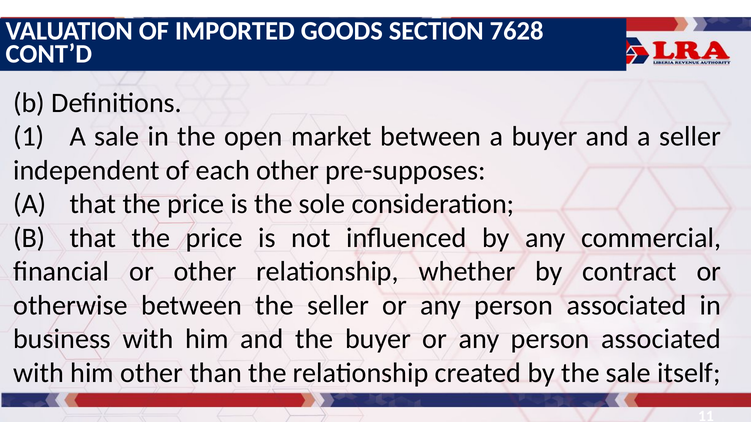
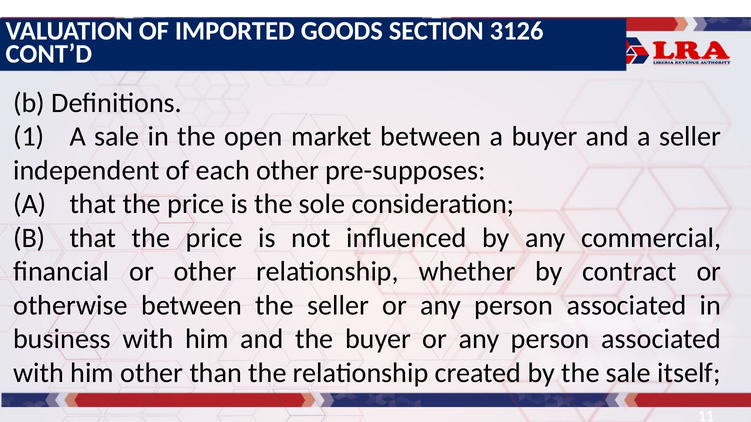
7628: 7628 -> 3126 (517, 31)
